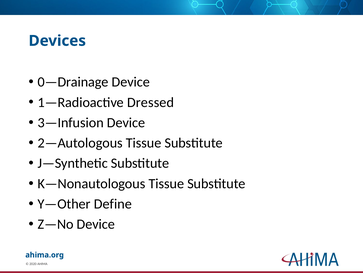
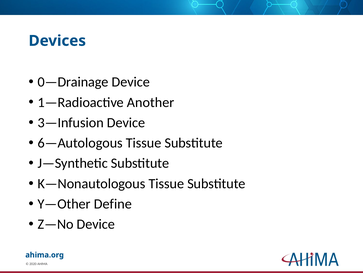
Dressed: Dressed -> Another (151, 102)
2—Autologous: 2—Autologous -> 6—Autologous (80, 143)
